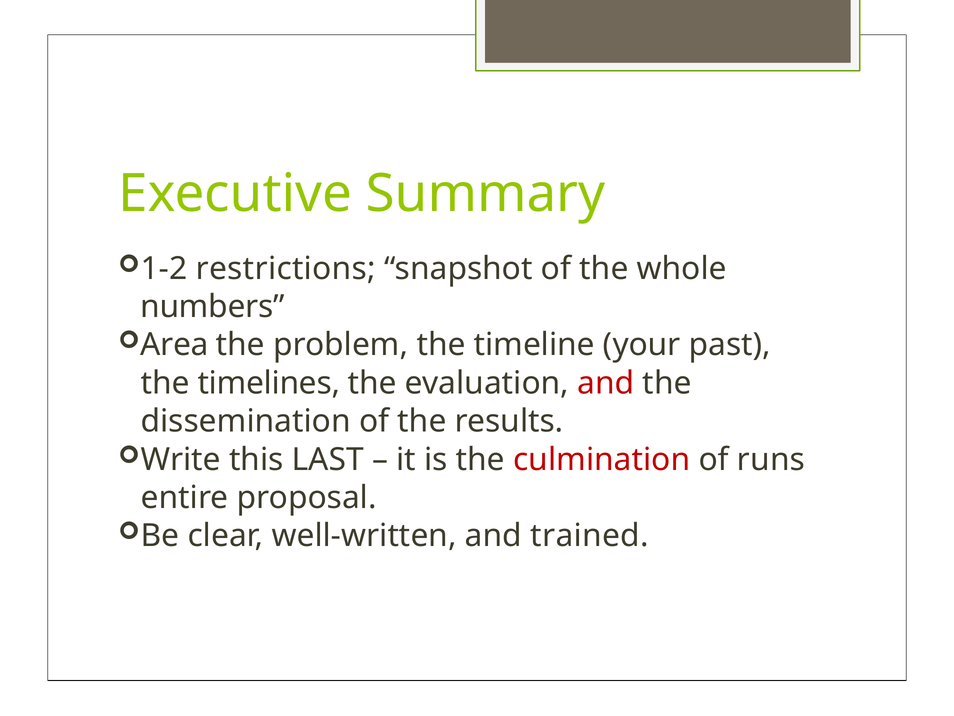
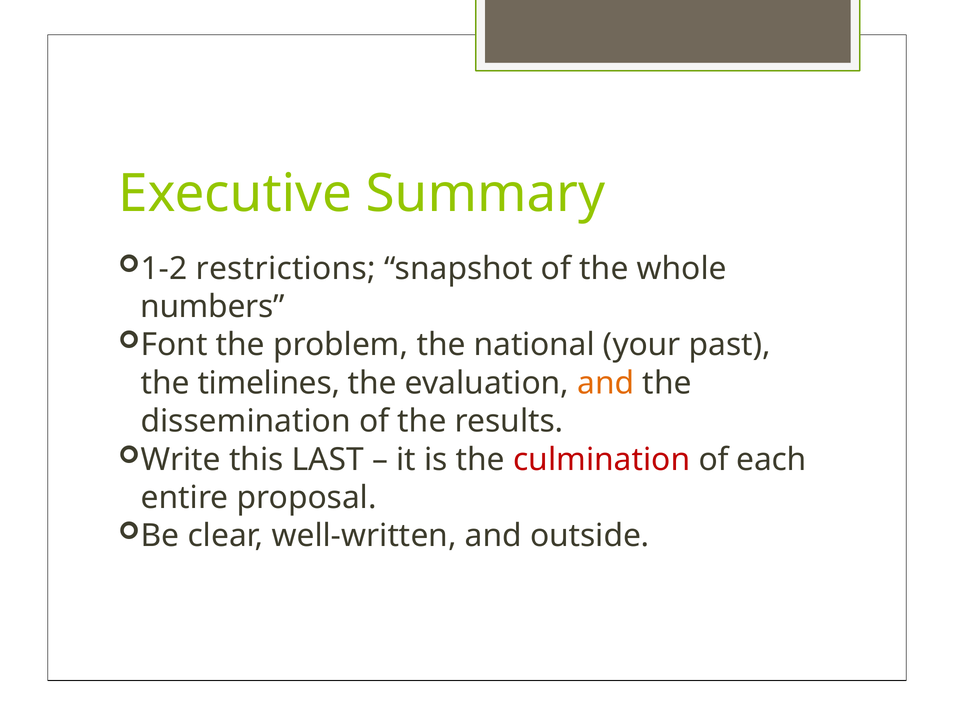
Area: Area -> Font (174, 345)
timeline: timeline -> national (534, 345)
and colour: red -> orange (606, 383)
runs: runs -> each (771, 459)
trained: trained -> outside (590, 536)
